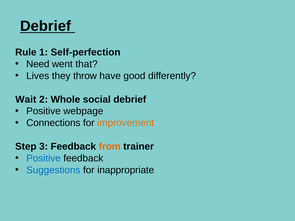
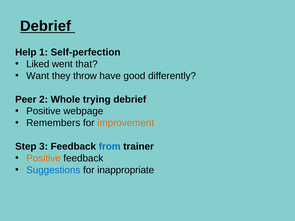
Rule: Rule -> Help (26, 52)
Need: Need -> Liked (38, 64)
Lives: Lives -> Want (38, 76)
Wait: Wait -> Peer (26, 99)
social: social -> trying (97, 99)
Connections: Connections -> Remembers (53, 123)
from colour: orange -> blue (110, 147)
Positive colour: blue -> orange (43, 158)
